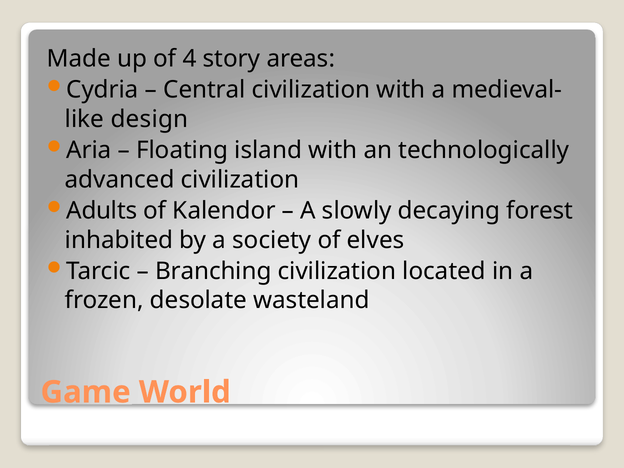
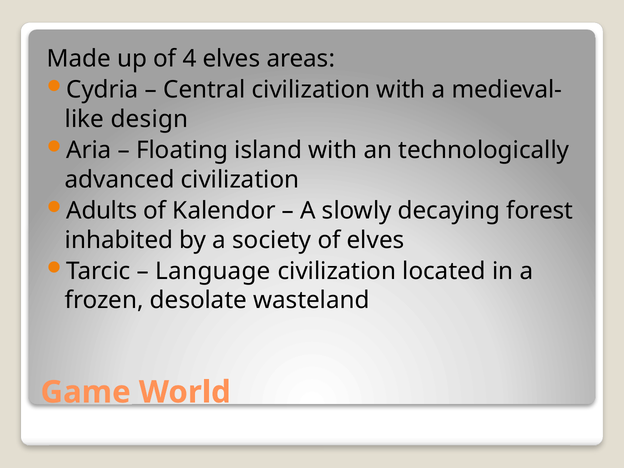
4 story: story -> elves (231, 59)
Branching: Branching -> Language (213, 271)
